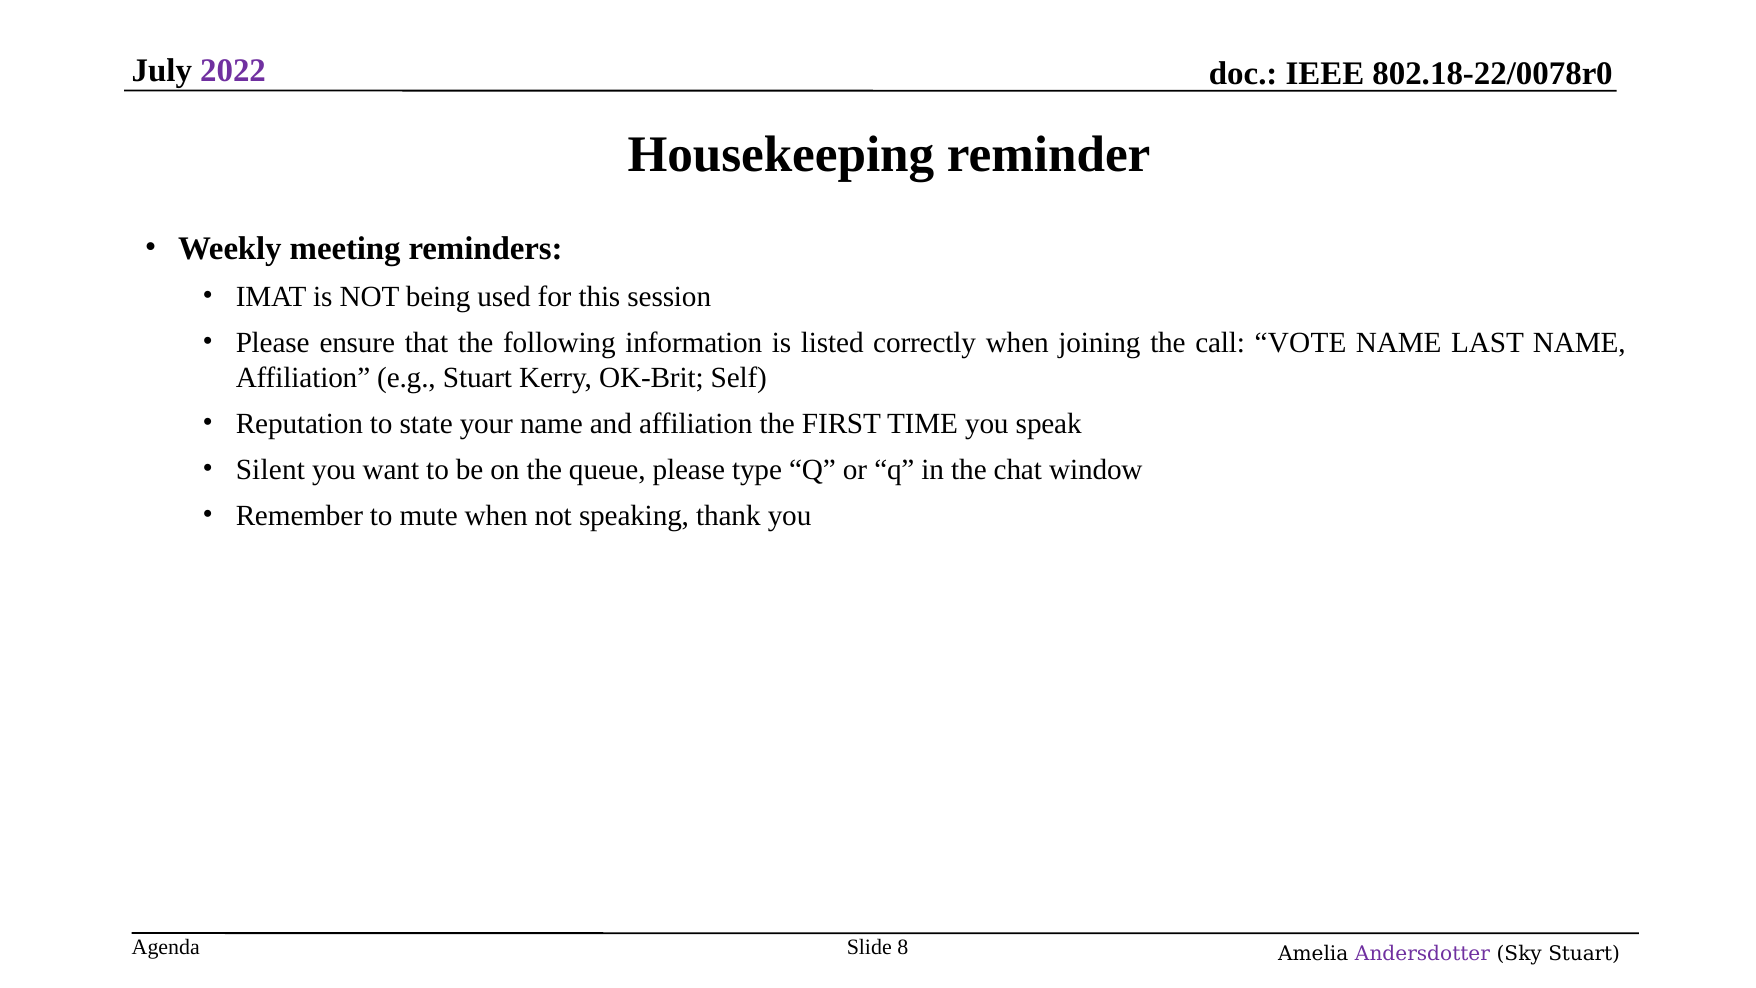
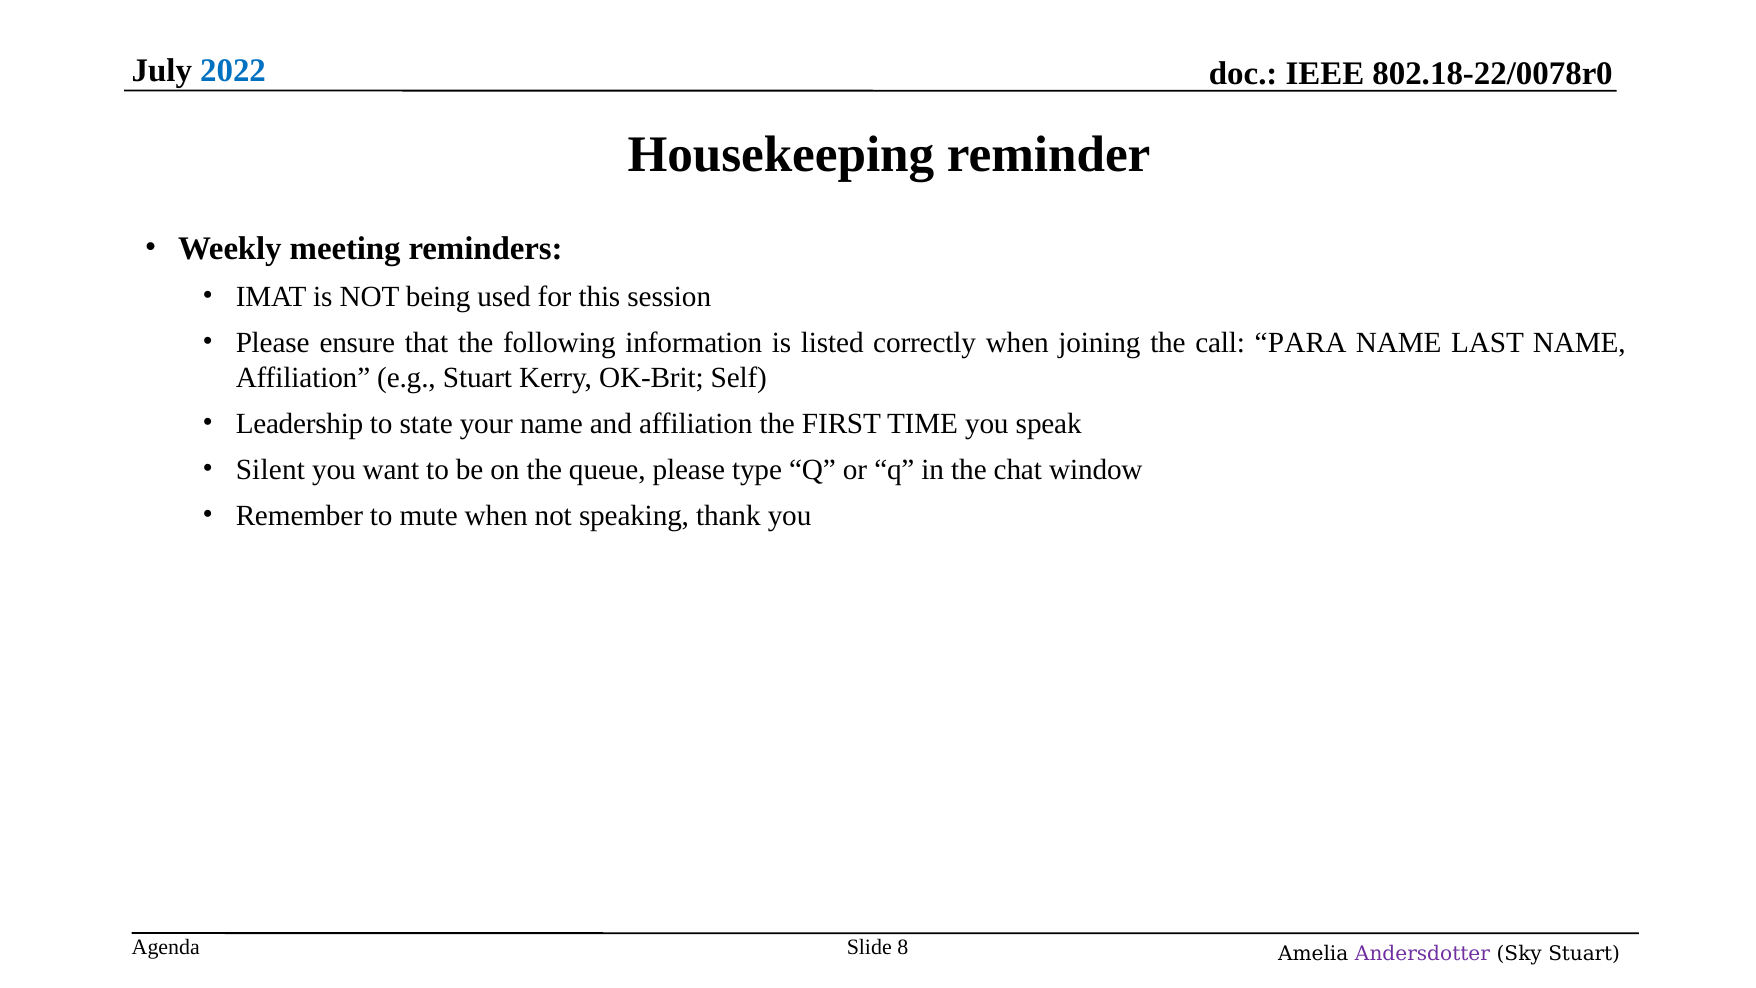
2022 colour: purple -> blue (233, 70)
VOTE: VOTE -> PARA (1301, 343)
Reputation: Reputation -> Leadership (300, 424)
